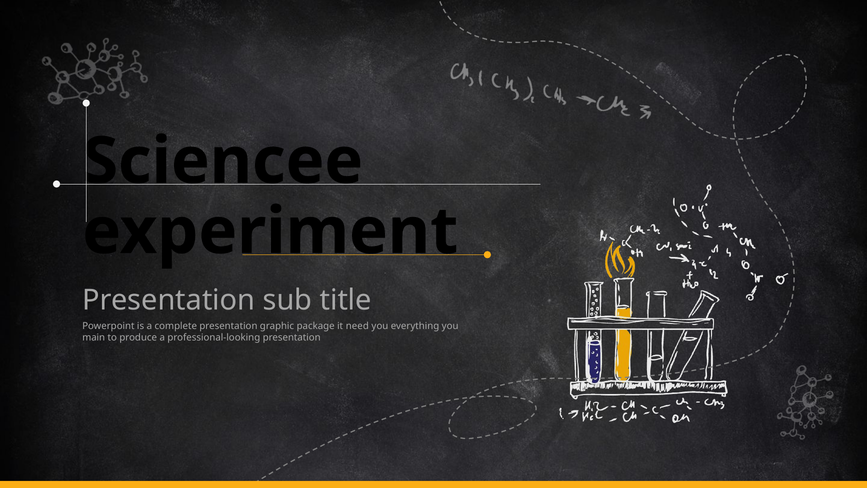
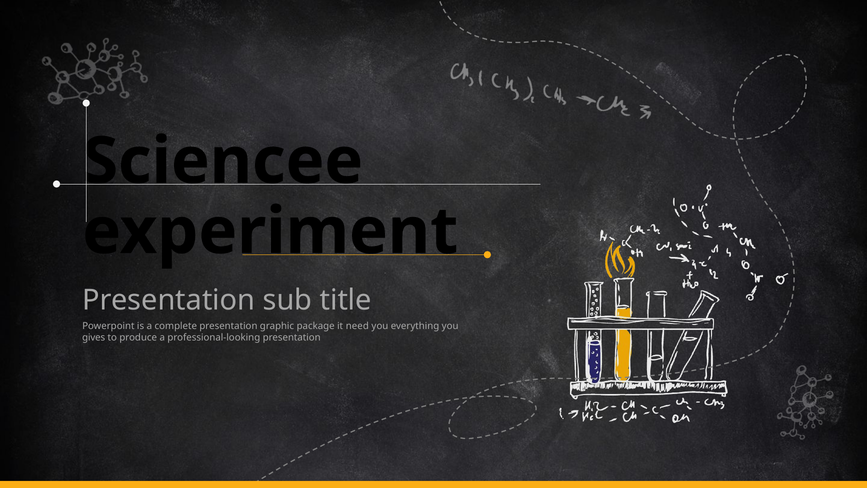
main: main -> gives (94, 337)
